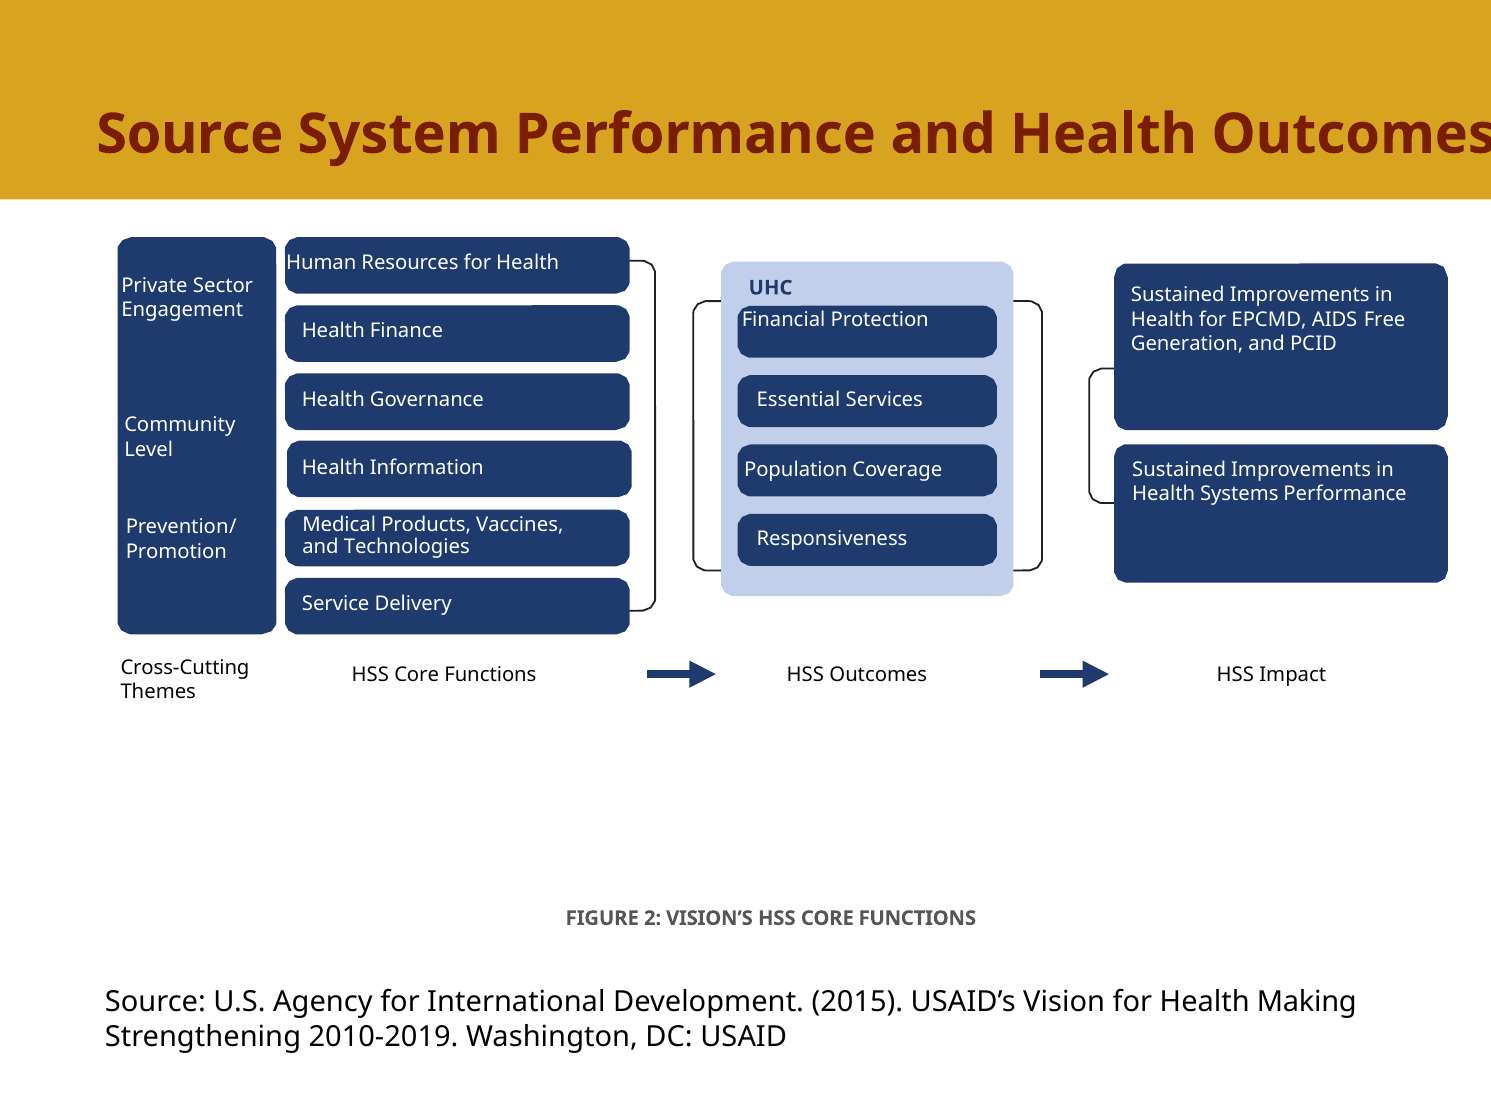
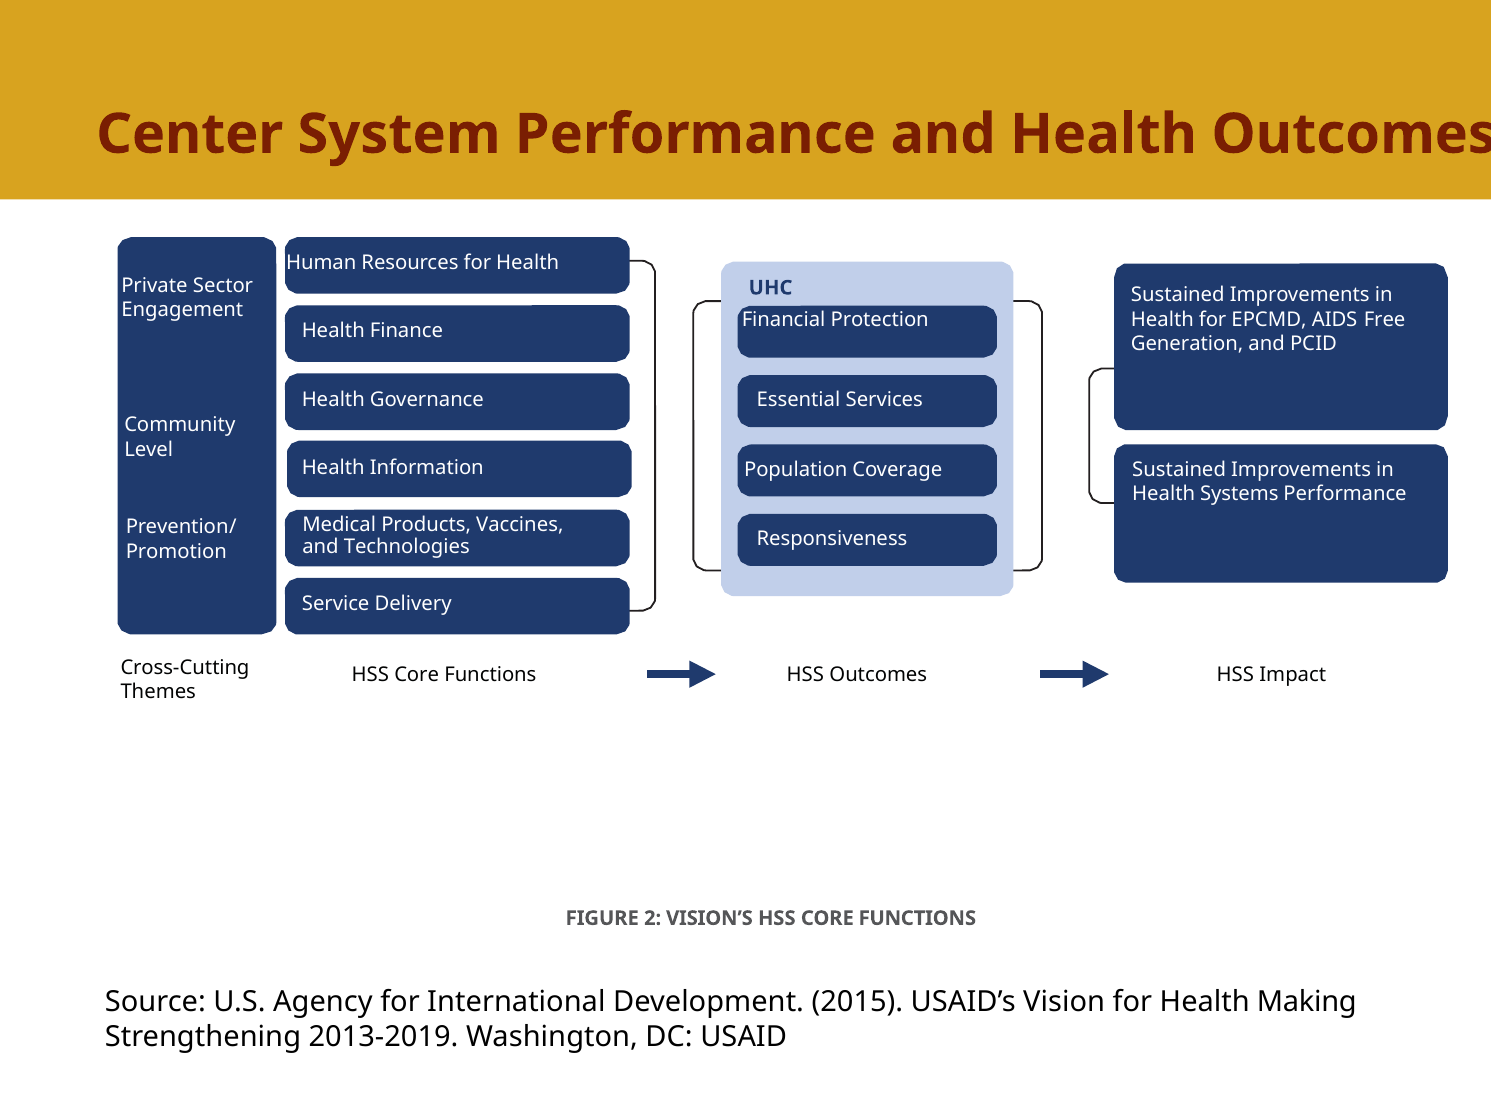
Source: Source -> Center (190, 134)
2010-2019: 2010-2019 -> 2013-2019 (384, 1037)
